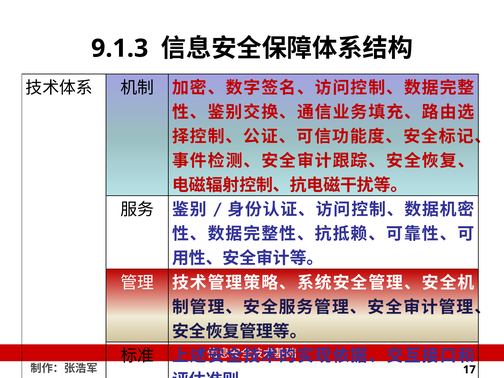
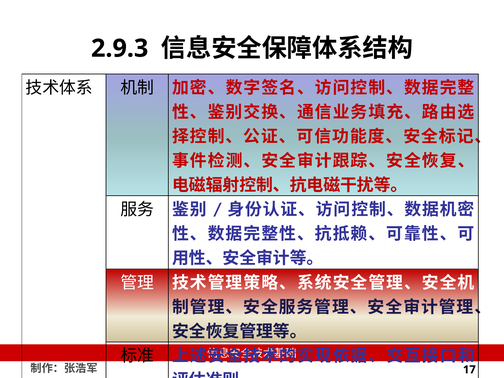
9.1.3: 9.1.3 -> 2.9.3 (120, 48)
